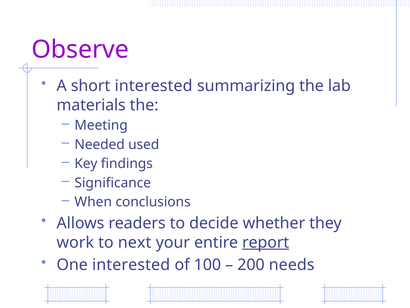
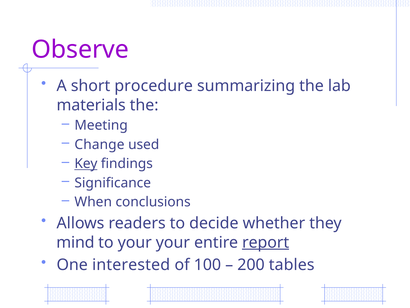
short interested: interested -> procedure (154, 86)
Needed: Needed -> Change (99, 144)
Key underline: none -> present (86, 164)
work: work -> mind (75, 242)
to next: next -> your (135, 242)
needs: needs -> tables (292, 264)
